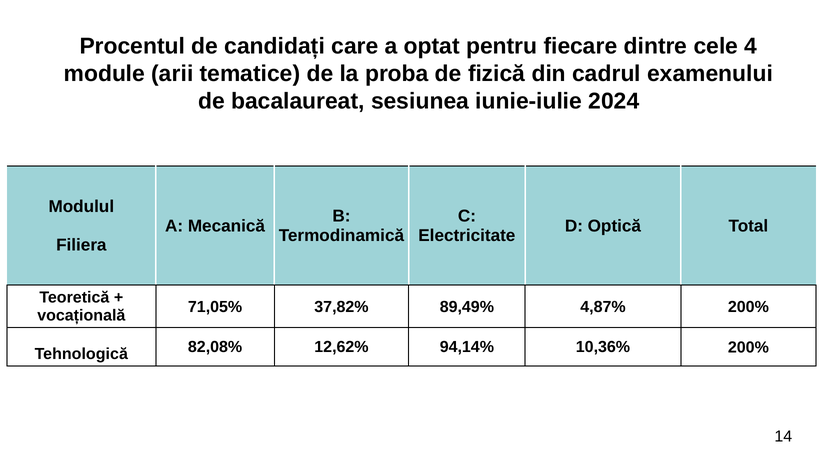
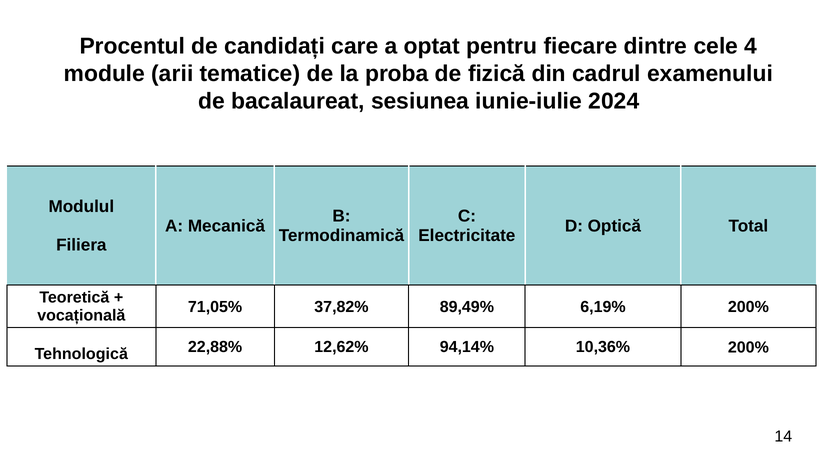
4,87%: 4,87% -> 6,19% (603, 307)
82,08%: 82,08% -> 22,88% (215, 347)
